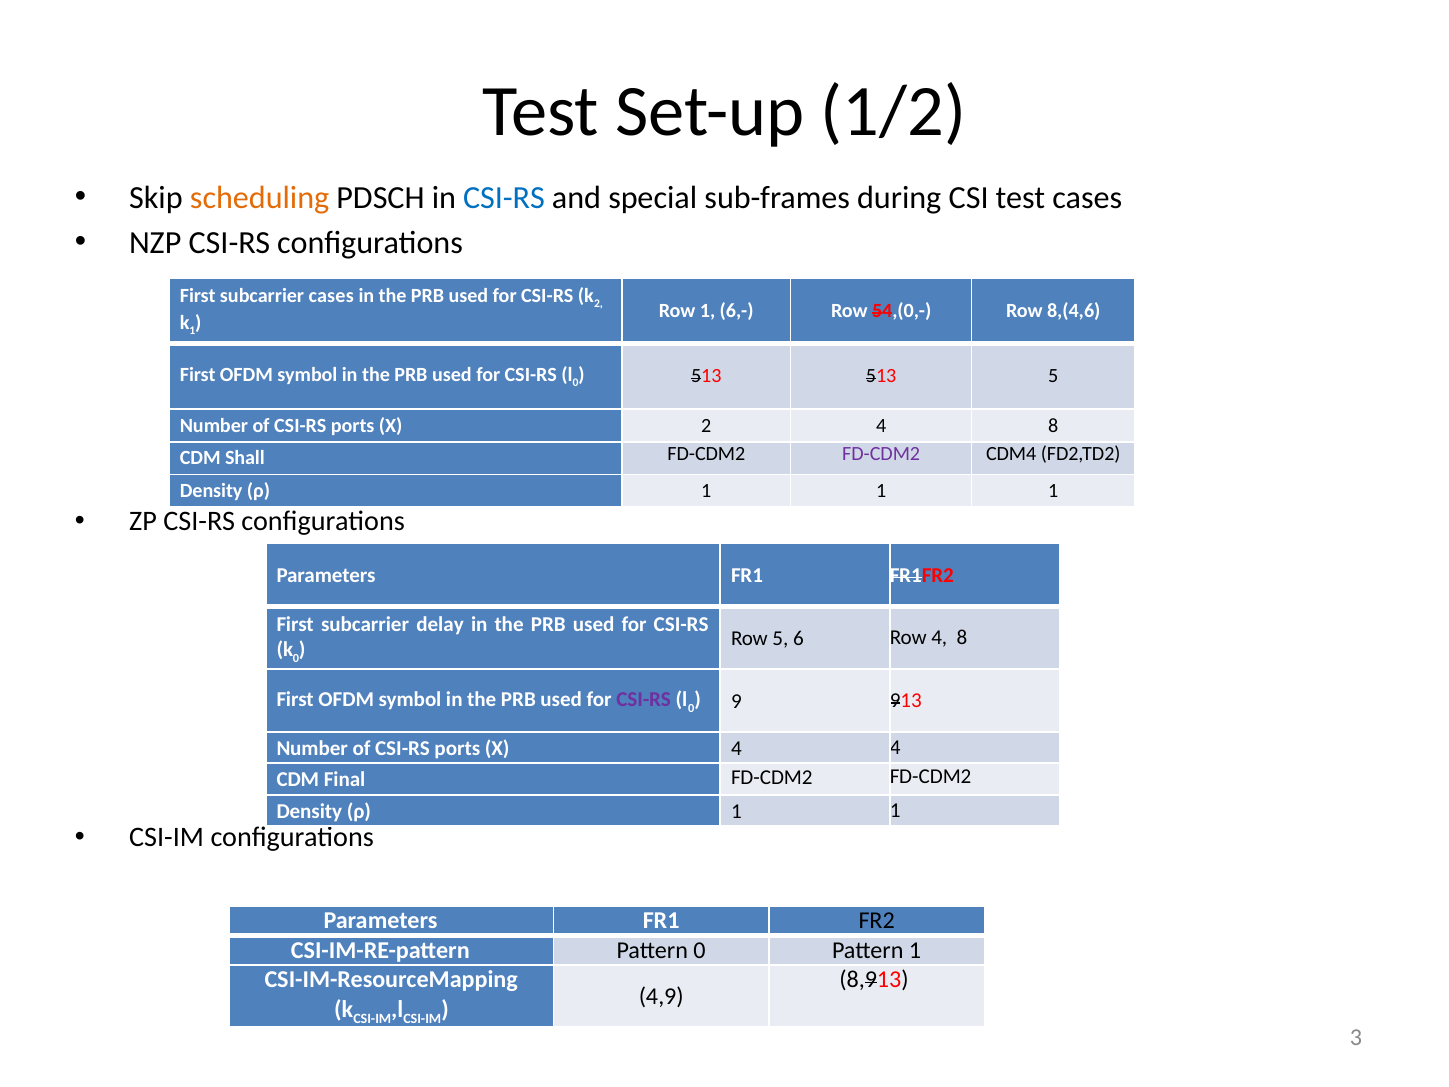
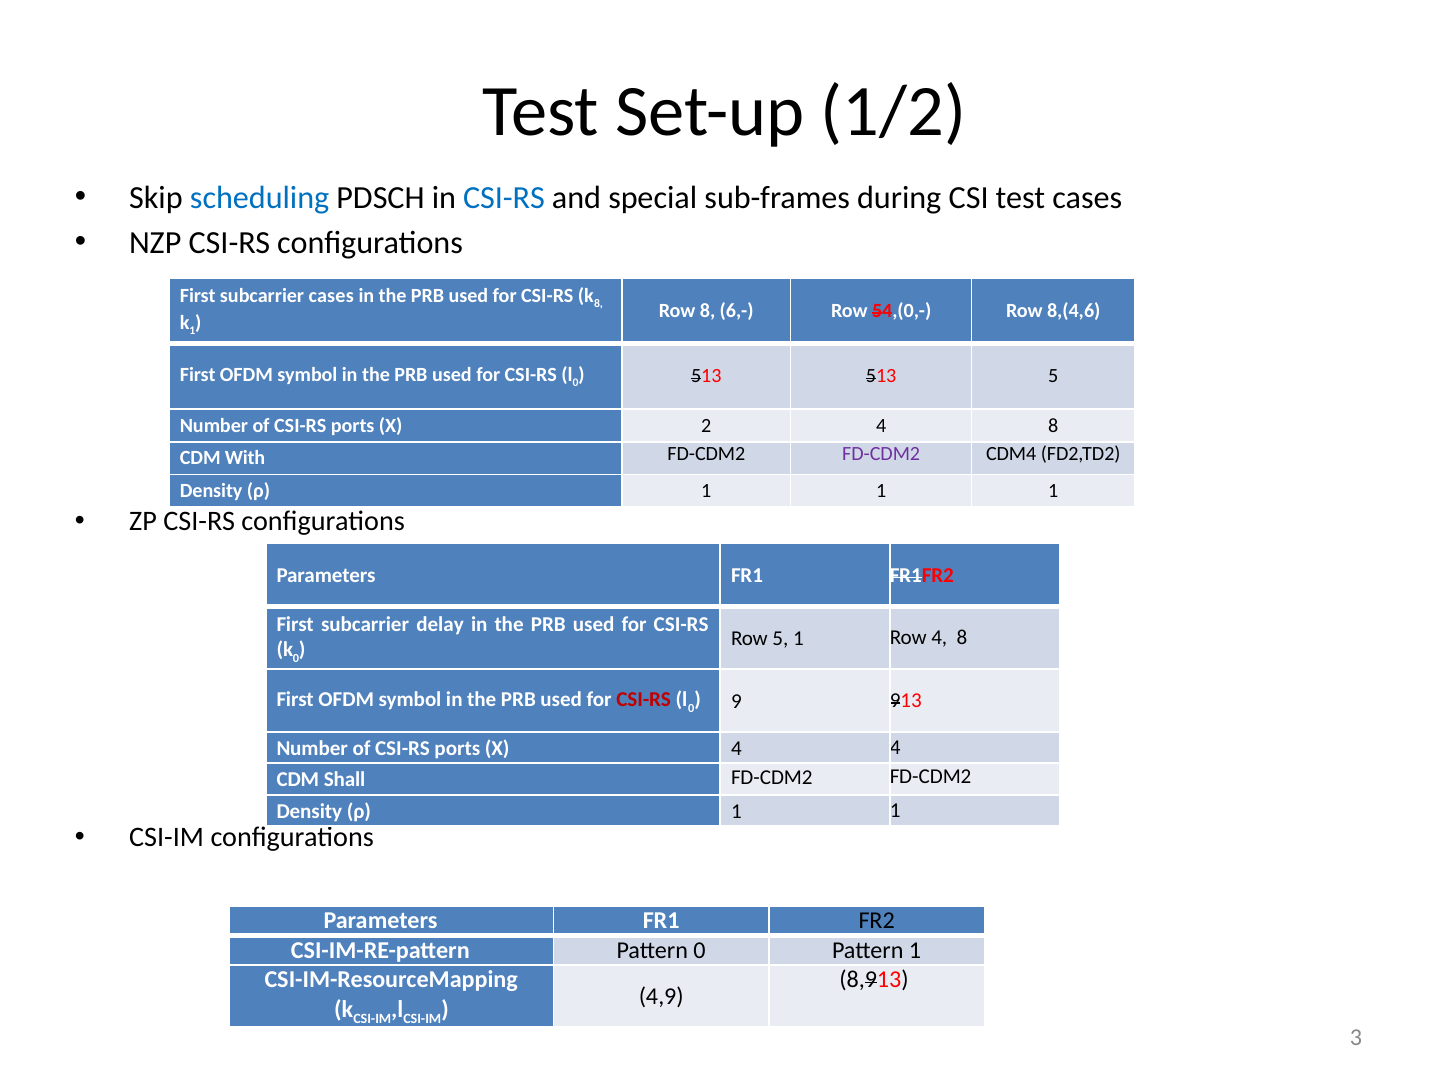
scheduling colour: orange -> blue (260, 198)
2: 2 -> 8 (598, 304)
Row 1: 1 -> 8 (708, 311)
Shall: Shall -> With (245, 458)
5 6: 6 -> 1 (799, 638)
CSI-RS colour: purple -> red (644, 700)
Final: Final -> Shall (345, 780)
